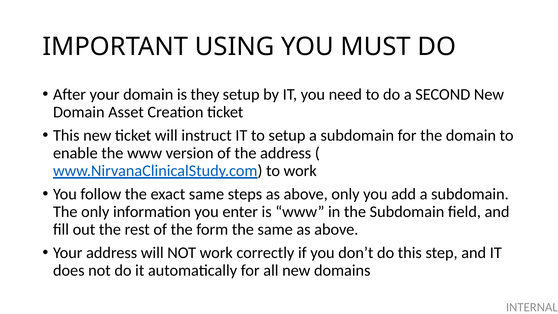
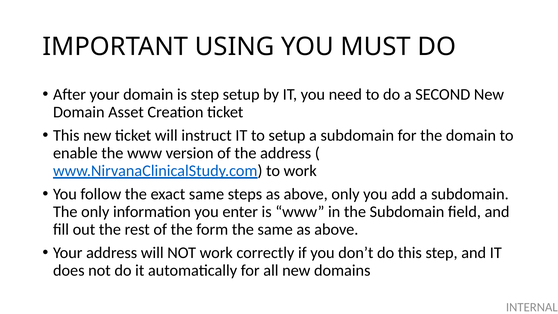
is they: they -> step (205, 94)
